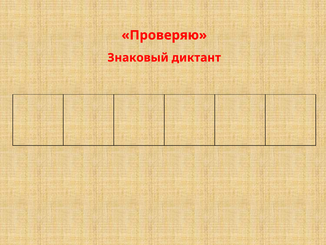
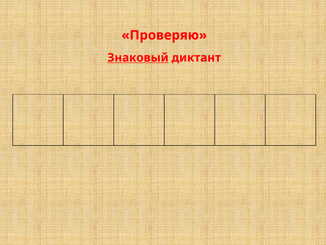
Знаковый underline: none -> present (138, 58)
